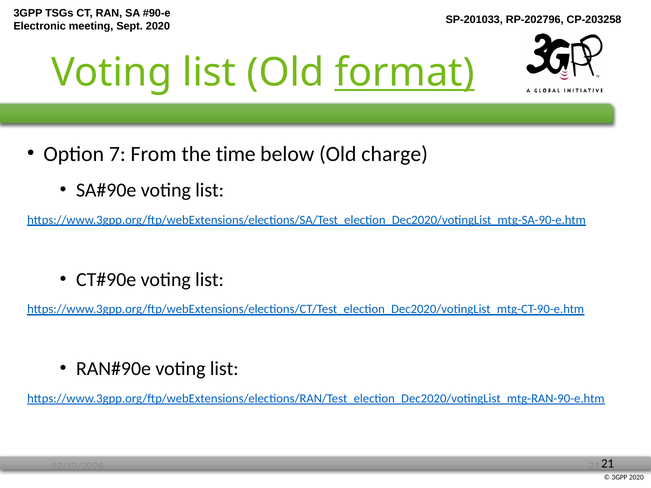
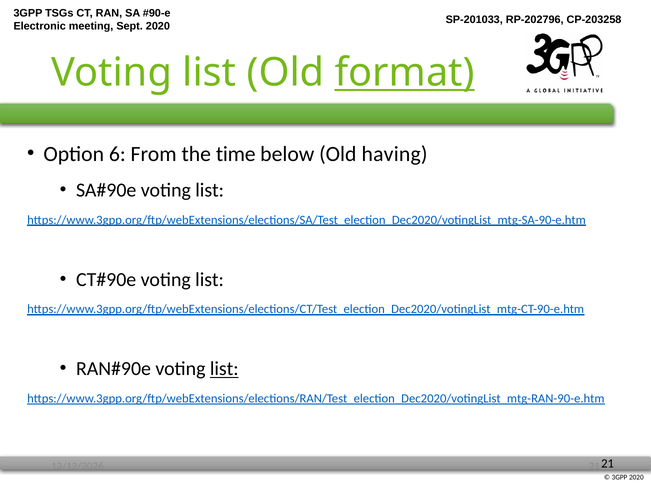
7: 7 -> 6 (117, 154)
charge: charge -> having (395, 154)
list underline: none -> present (224, 369)
